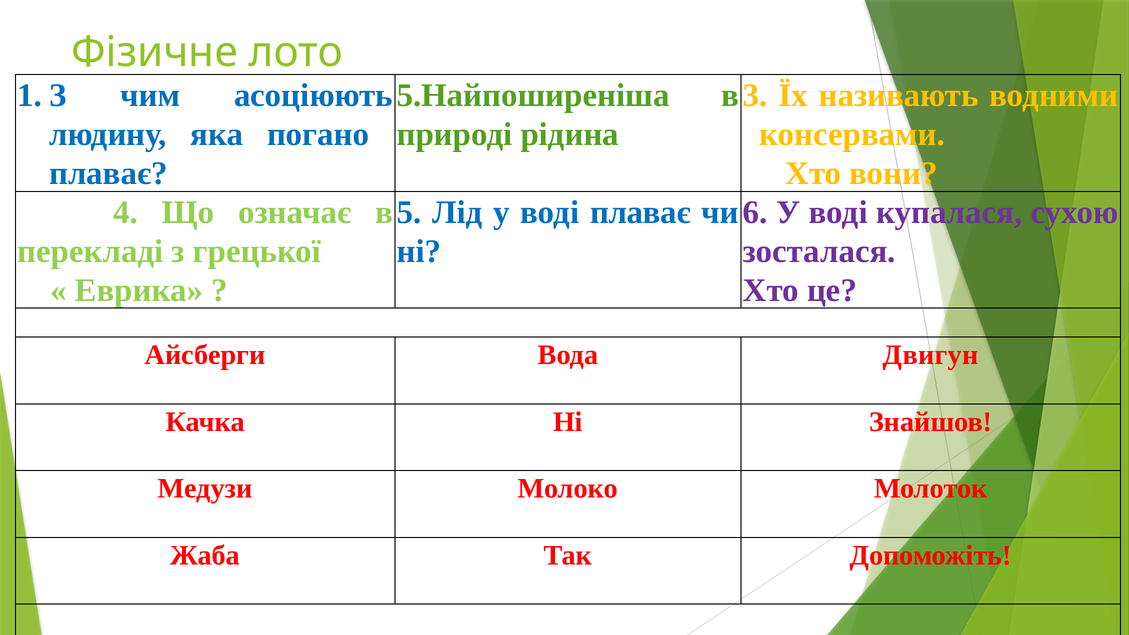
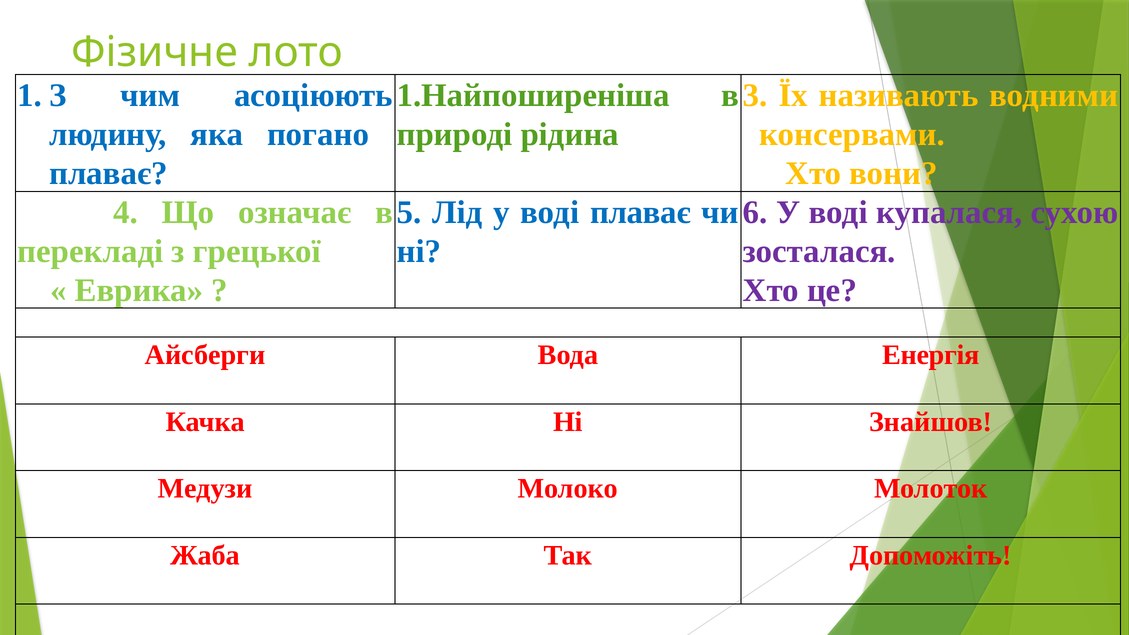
5.Найпоширеніша: 5.Найпоширеніша -> 1.Найпоширеніша (533, 95)
Двигун: Двигун -> Енергія (931, 355)
